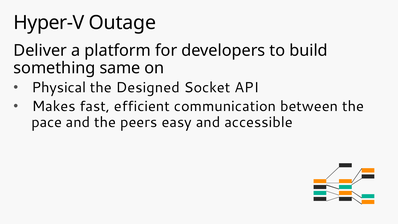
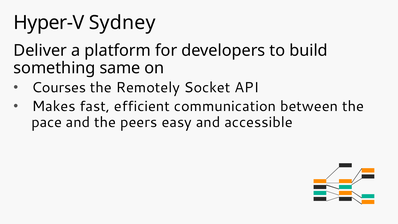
Outage: Outage -> Sydney (122, 23)
Physical: Physical -> Courses (59, 88)
Designed: Designed -> Remotely (148, 88)
